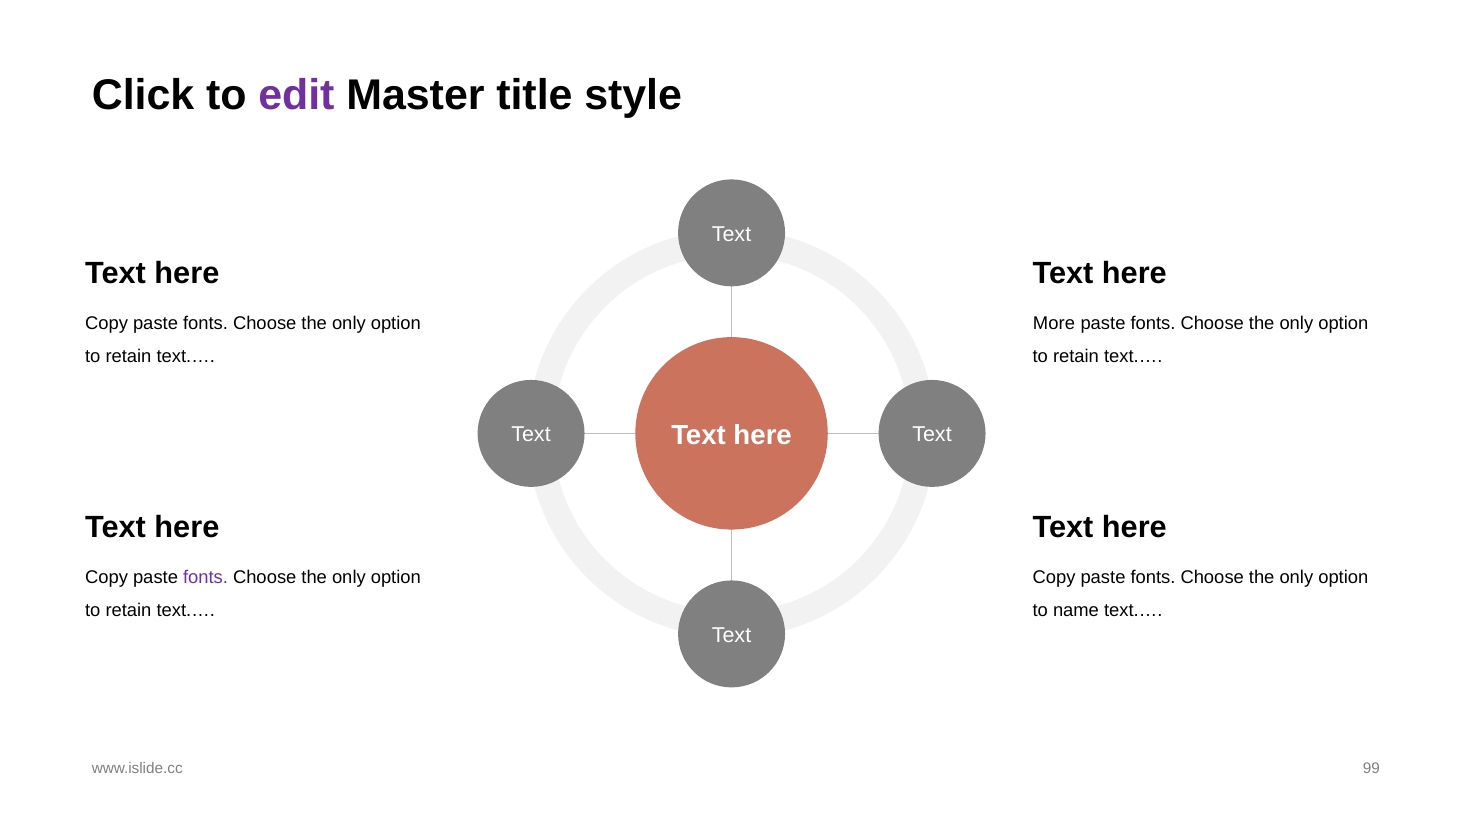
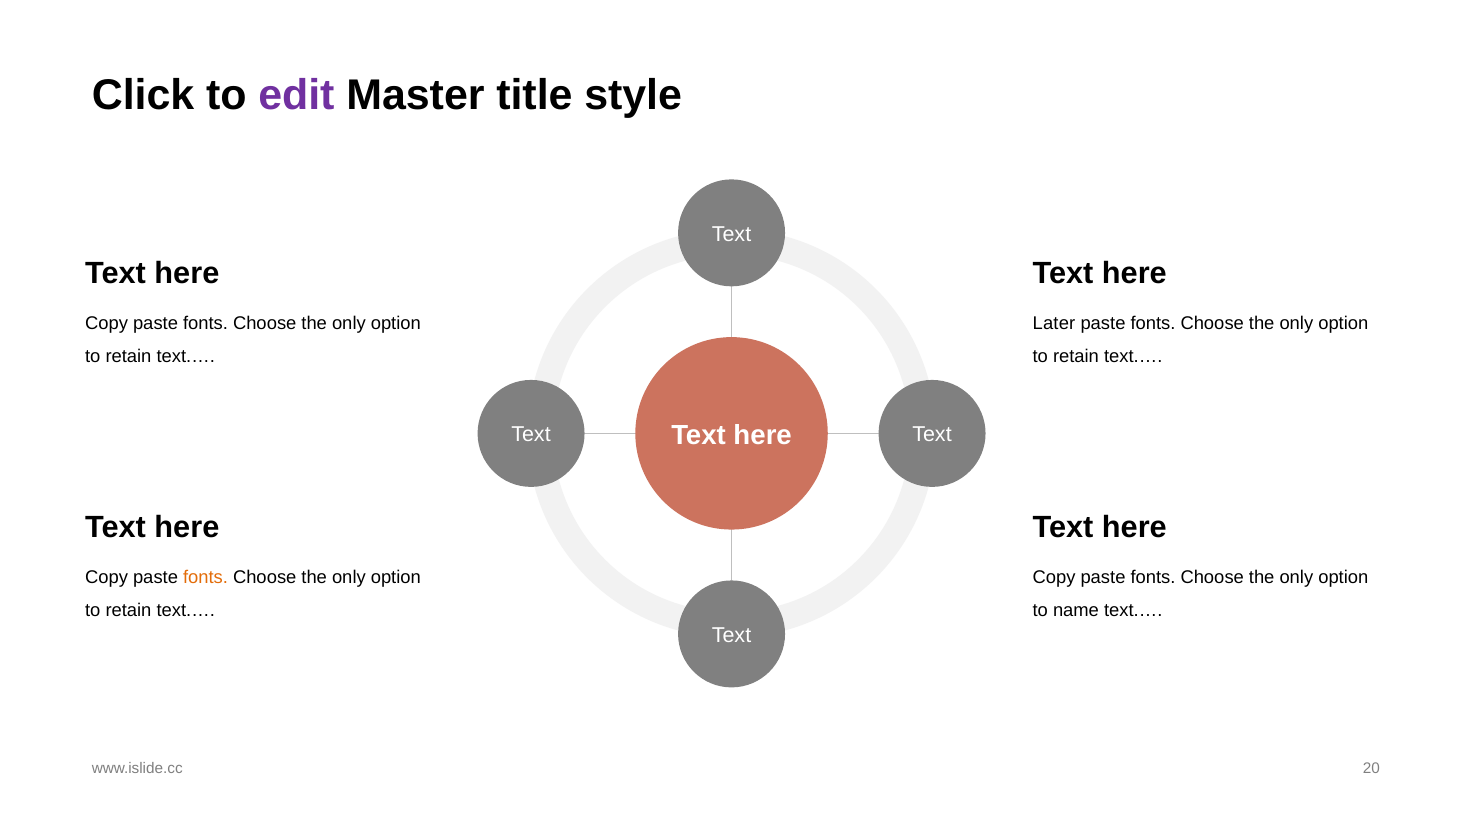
More: More -> Later (1054, 324)
fonts colour: purple -> orange (206, 577)
99: 99 -> 20 (1371, 768)
